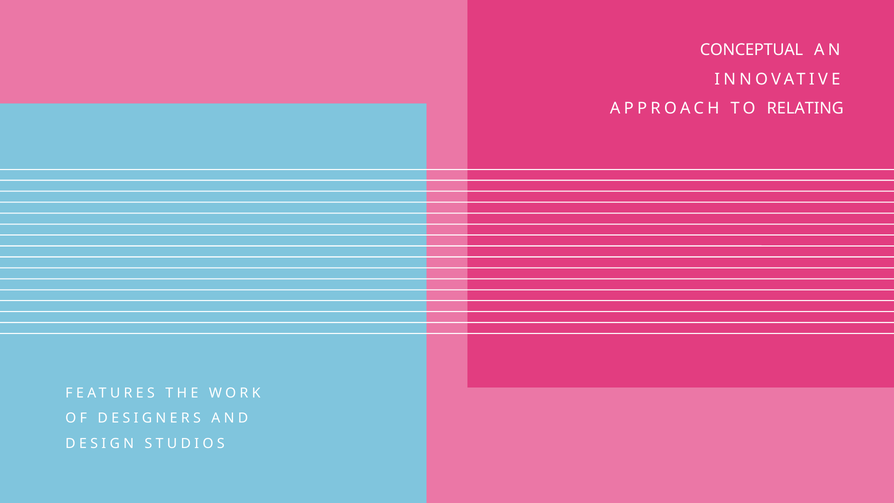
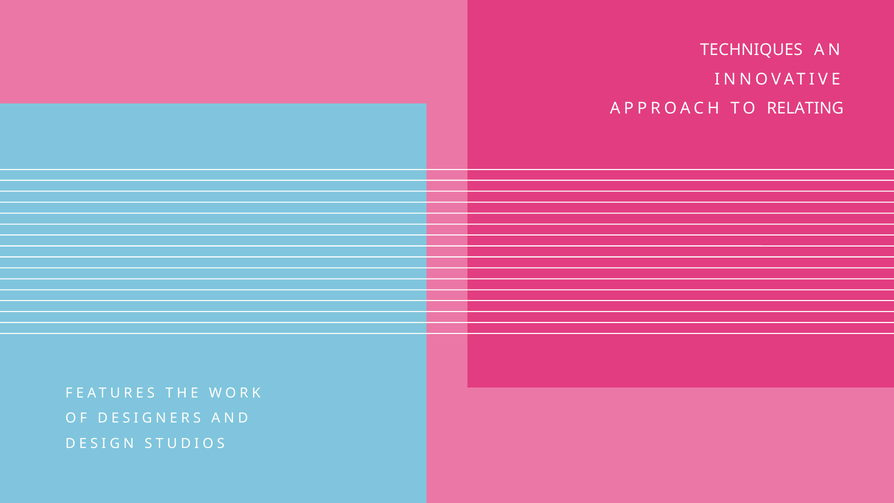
CONCEPTUAL: CONCEPTUAL -> TECHNIQUES (751, 50)
